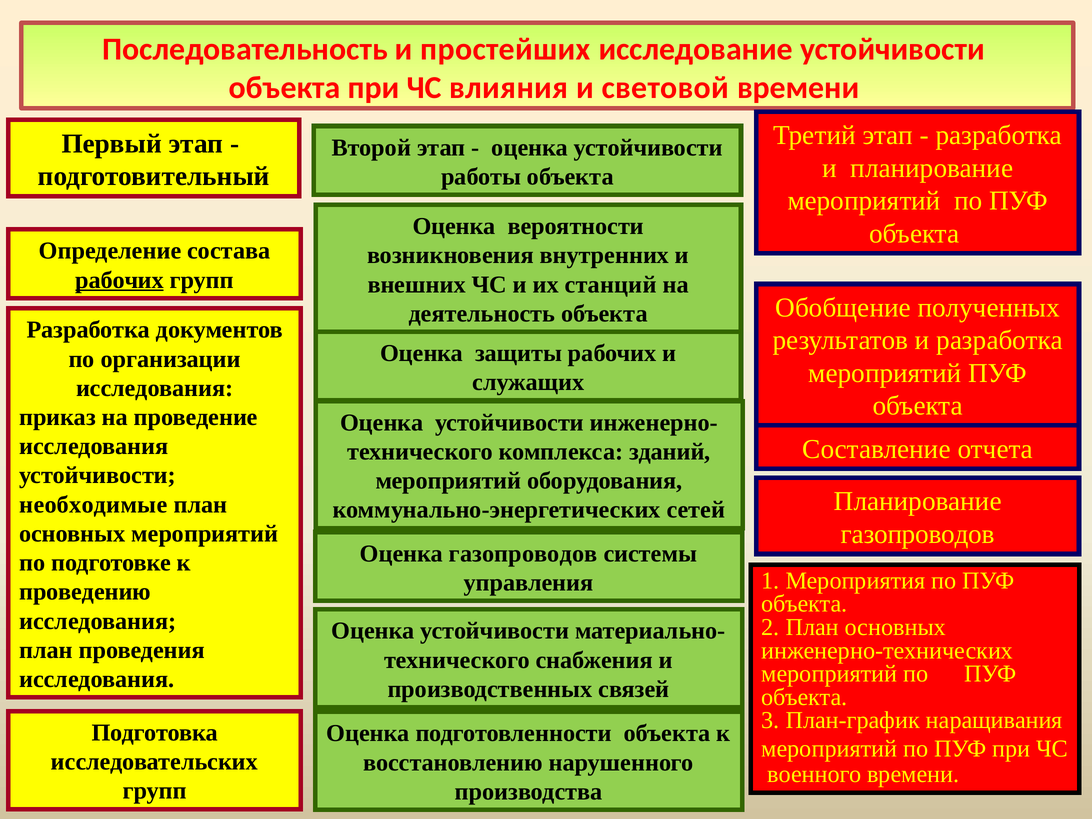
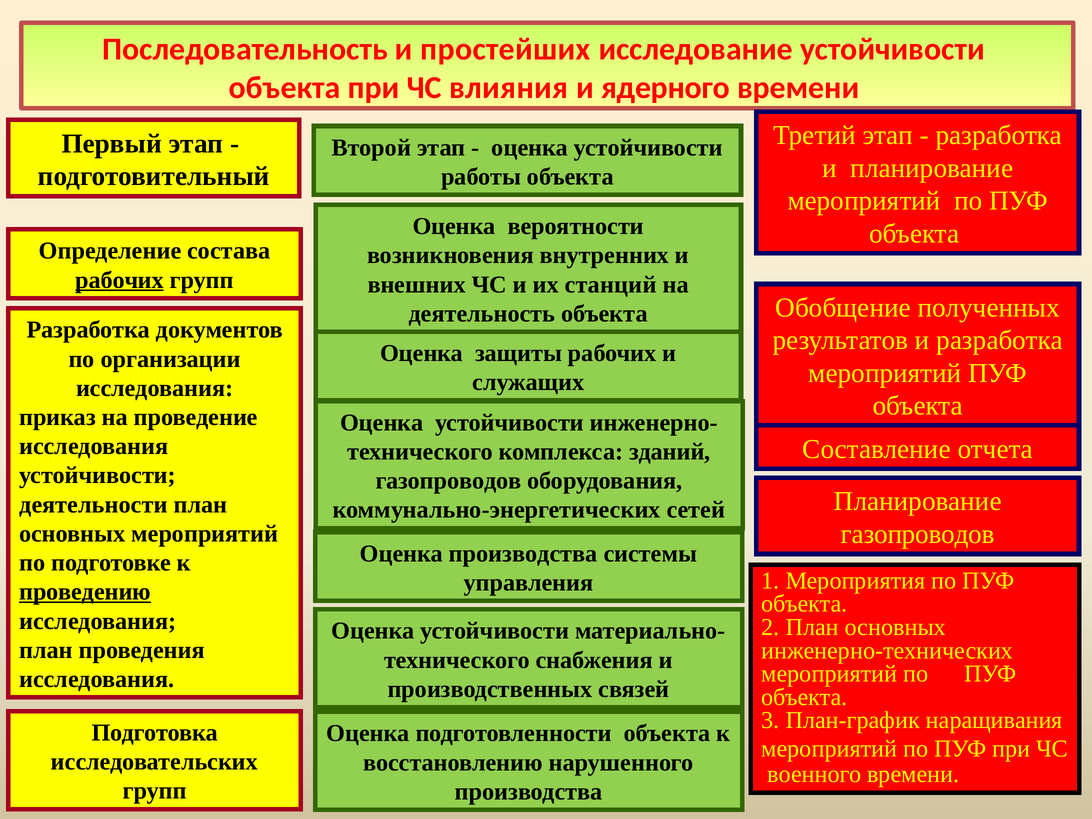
световой: световой -> ядерного (666, 88)
мероприятий: мероприятий -> газопроводов (448, 481)
необходимые: необходимые -> деятельности (93, 505)
Оценка газопроводов: газопроводов -> производства (523, 554)
проведению underline: none -> present (85, 592)
